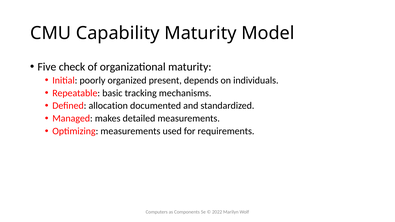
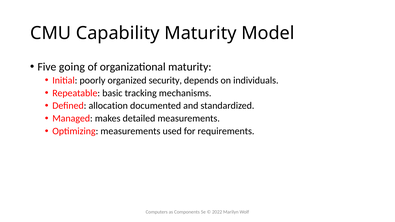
check: check -> going (72, 67)
present: present -> security (165, 80)
